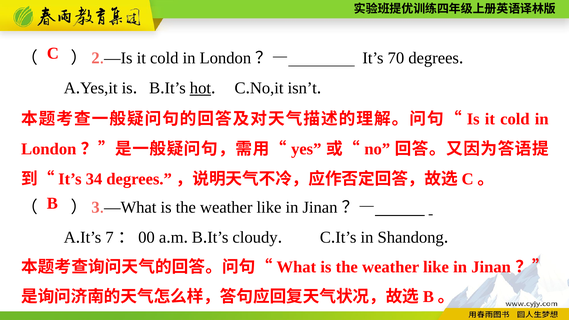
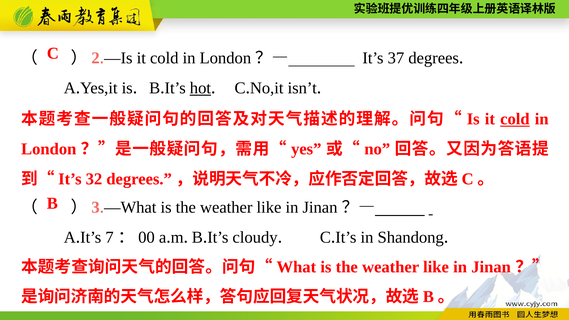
70: 70 -> 37 (396, 58)
cold underline: none -> present (515, 119)
34: 34 -> 32 (94, 179)
